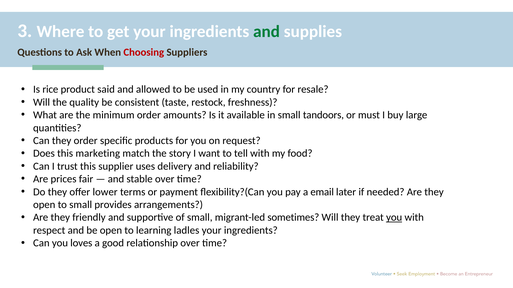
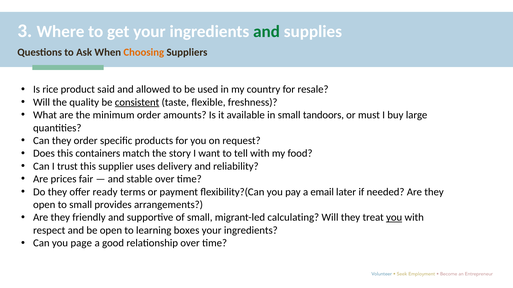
Choosing colour: red -> orange (144, 53)
consistent underline: none -> present (137, 102)
restock: restock -> flexible (208, 102)
marketing: marketing -> containers (98, 154)
lower: lower -> ready (105, 192)
sometimes: sometimes -> calculating (293, 218)
ladles: ladles -> boxes (187, 231)
loves: loves -> page (81, 244)
